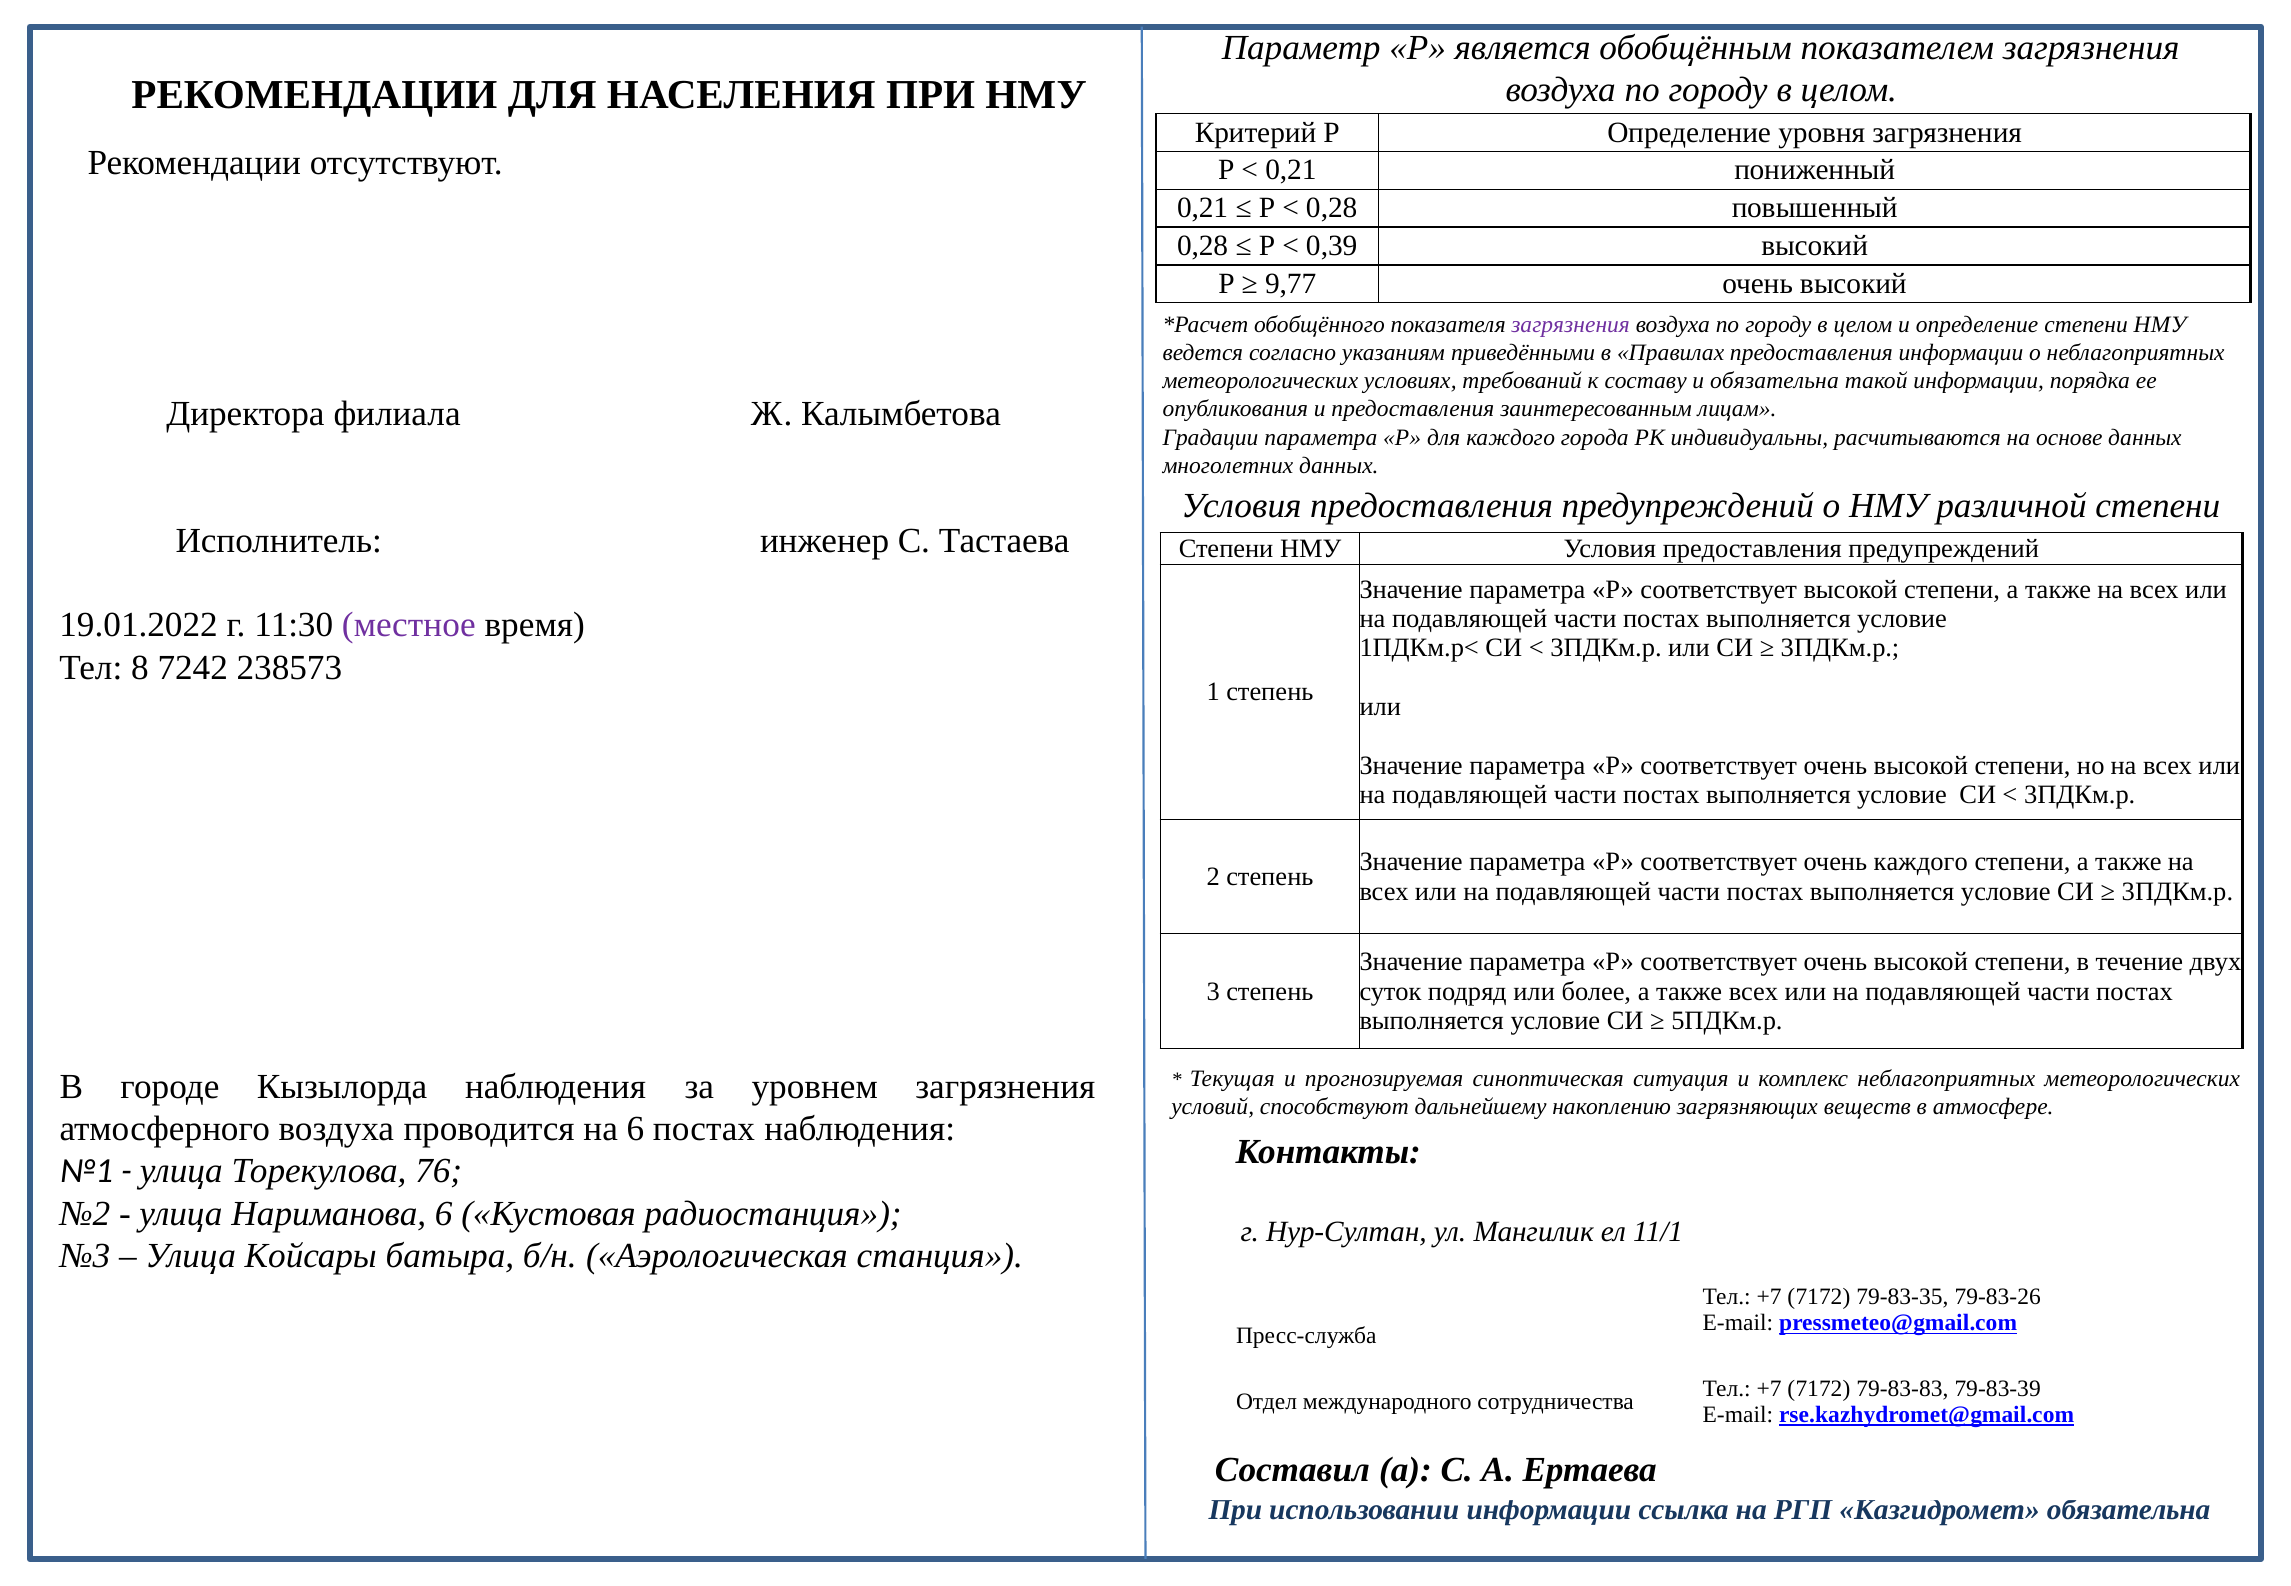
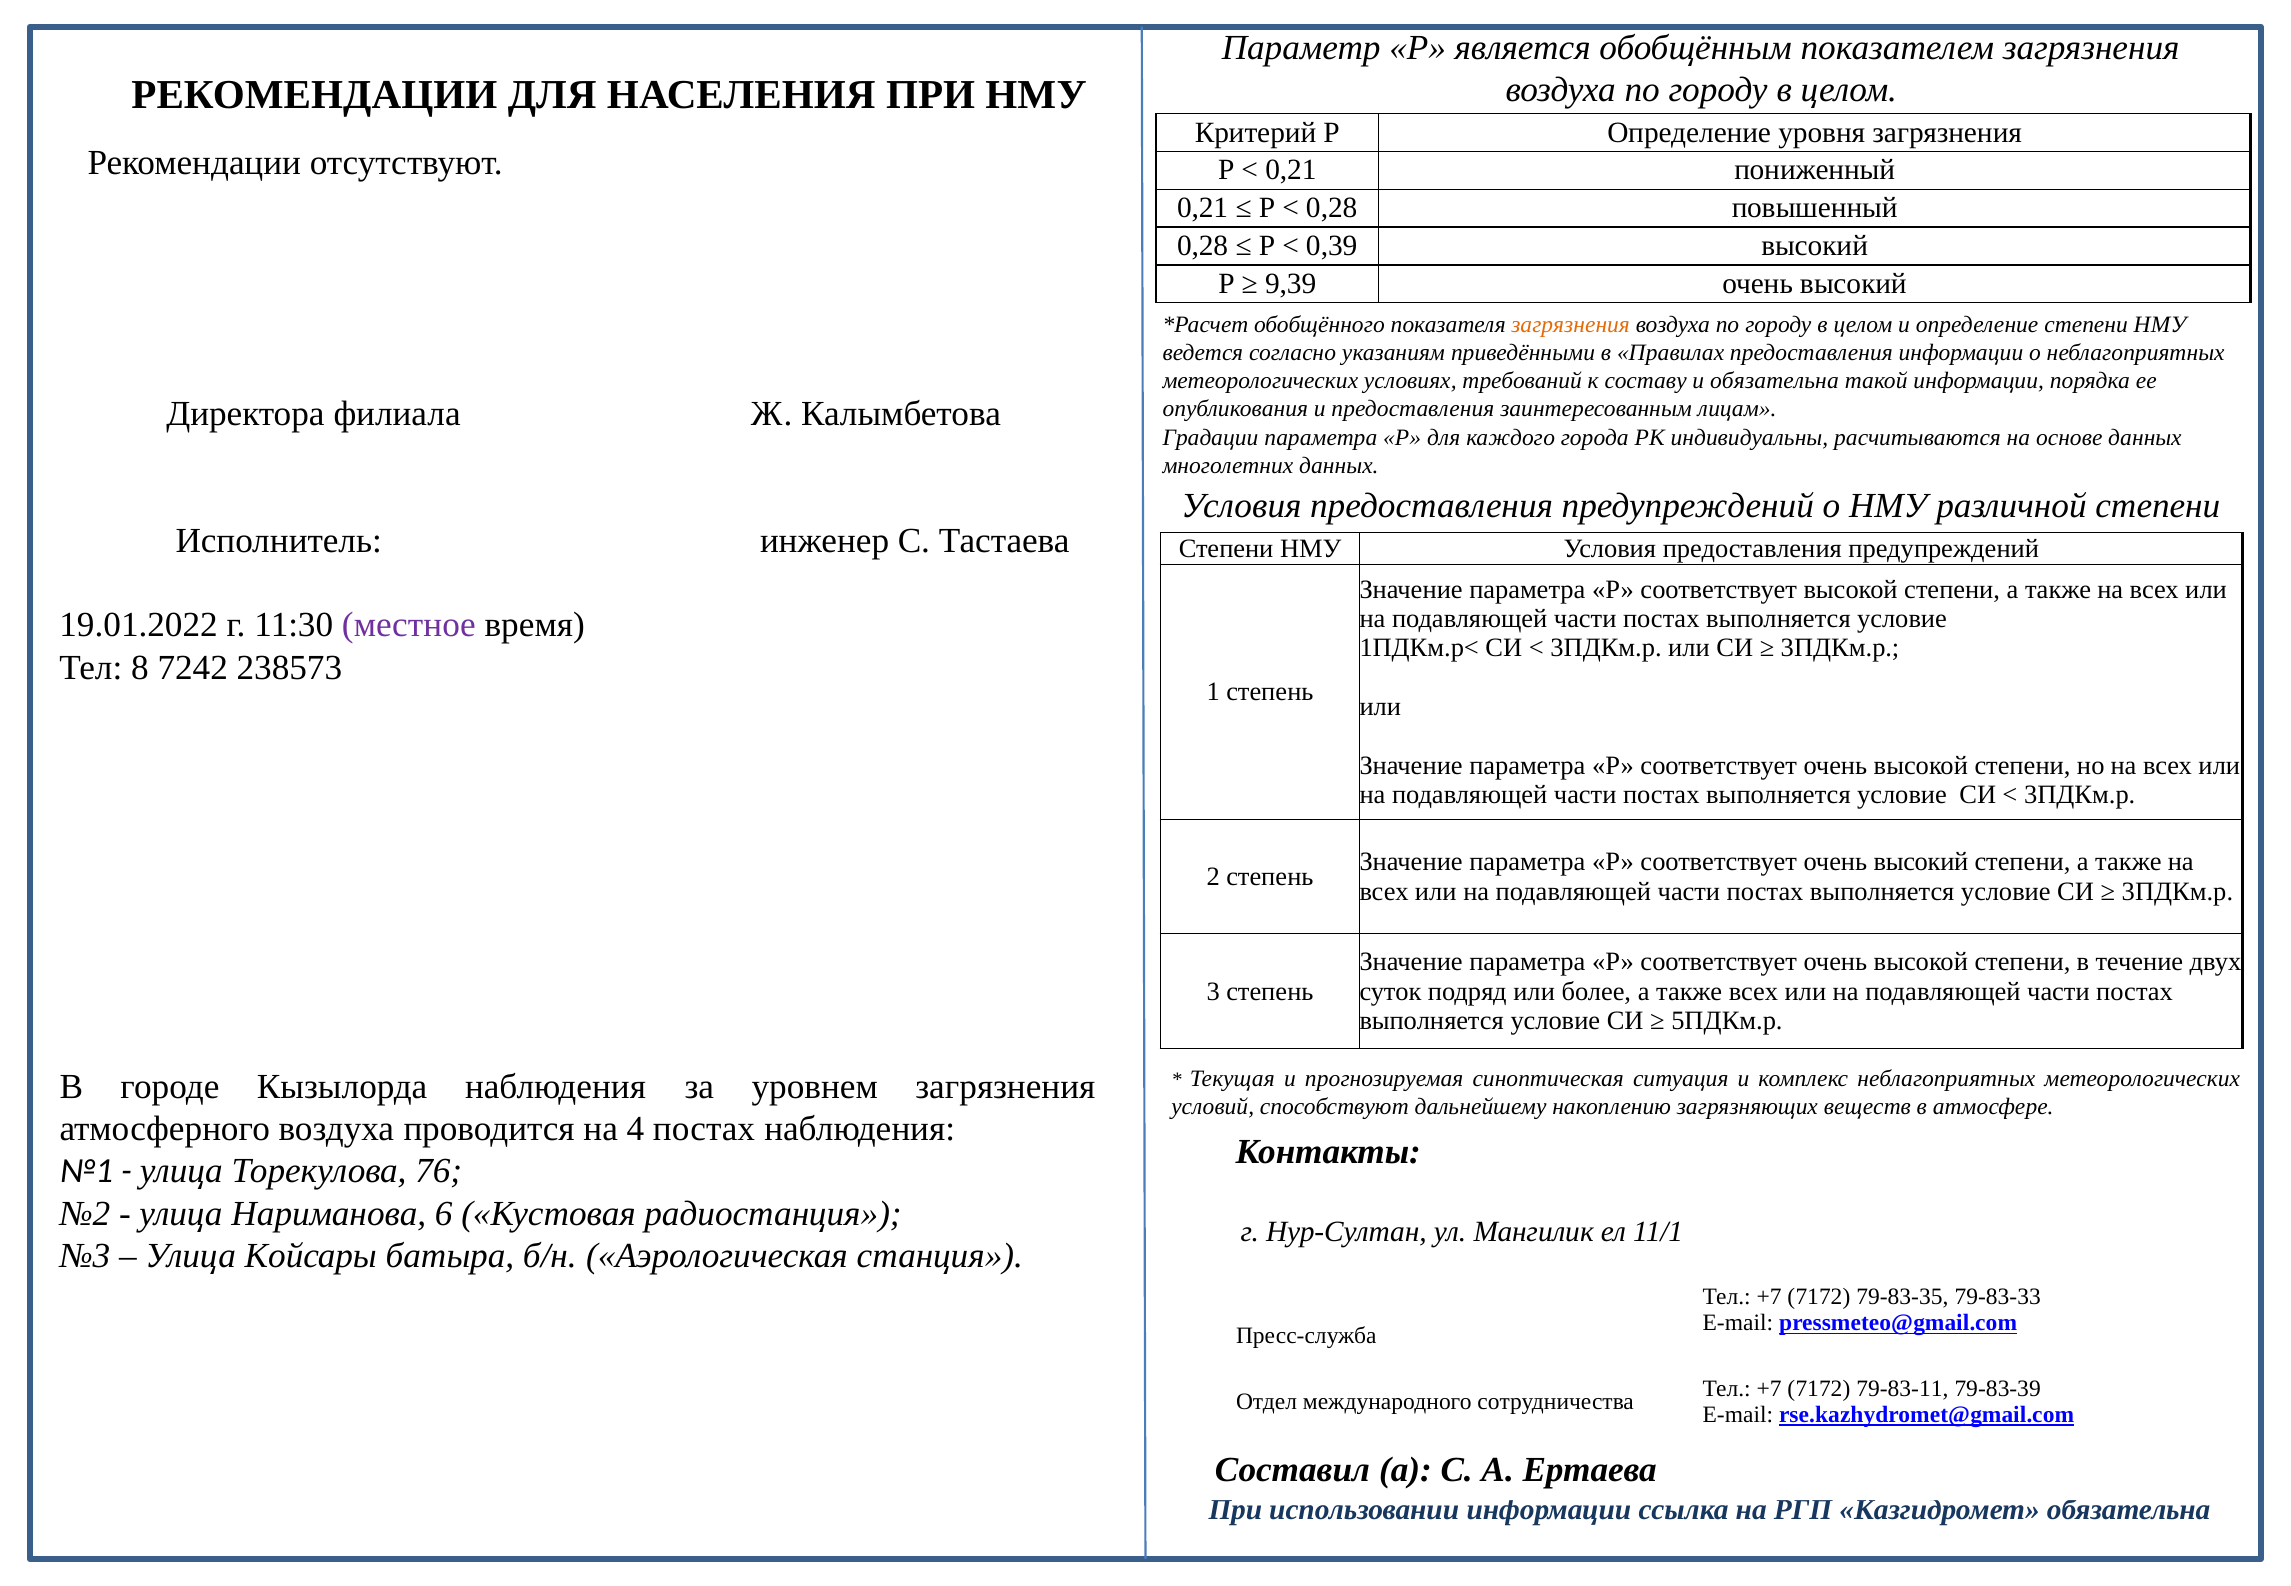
9,77: 9,77 -> 9,39 (1291, 284)
загрязнения colour: purple -> orange (1571, 325)
соответствует очень каждого: каждого -> высокий (1921, 862)
на 6: 6 -> 4 (635, 1129)
79-83-26: 79-83-26 -> 79-83-33 (1998, 1297)
79-83-83: 79-83-83 -> 79-83-11 (1902, 1389)
